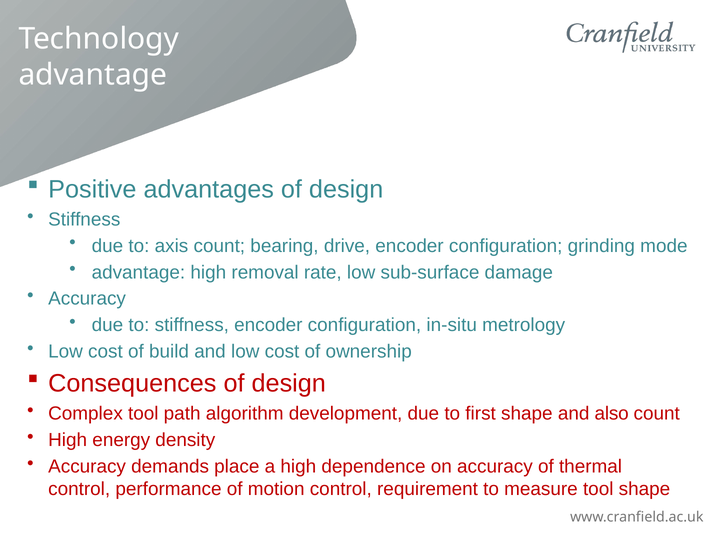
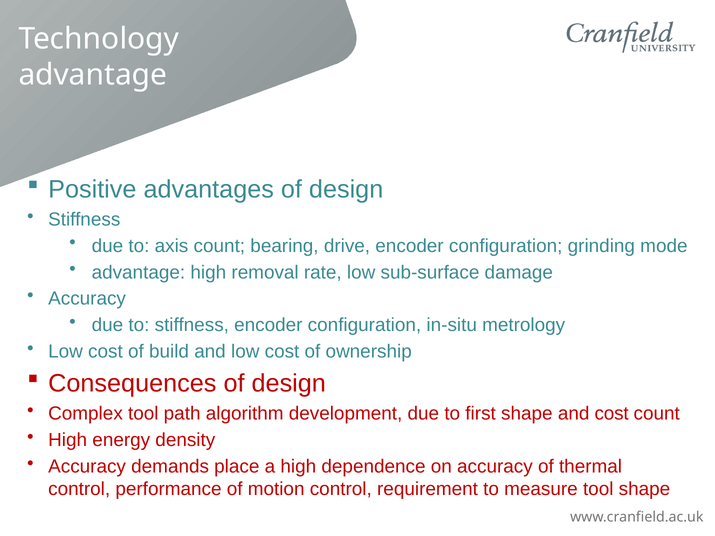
and also: also -> cost (612, 414)
